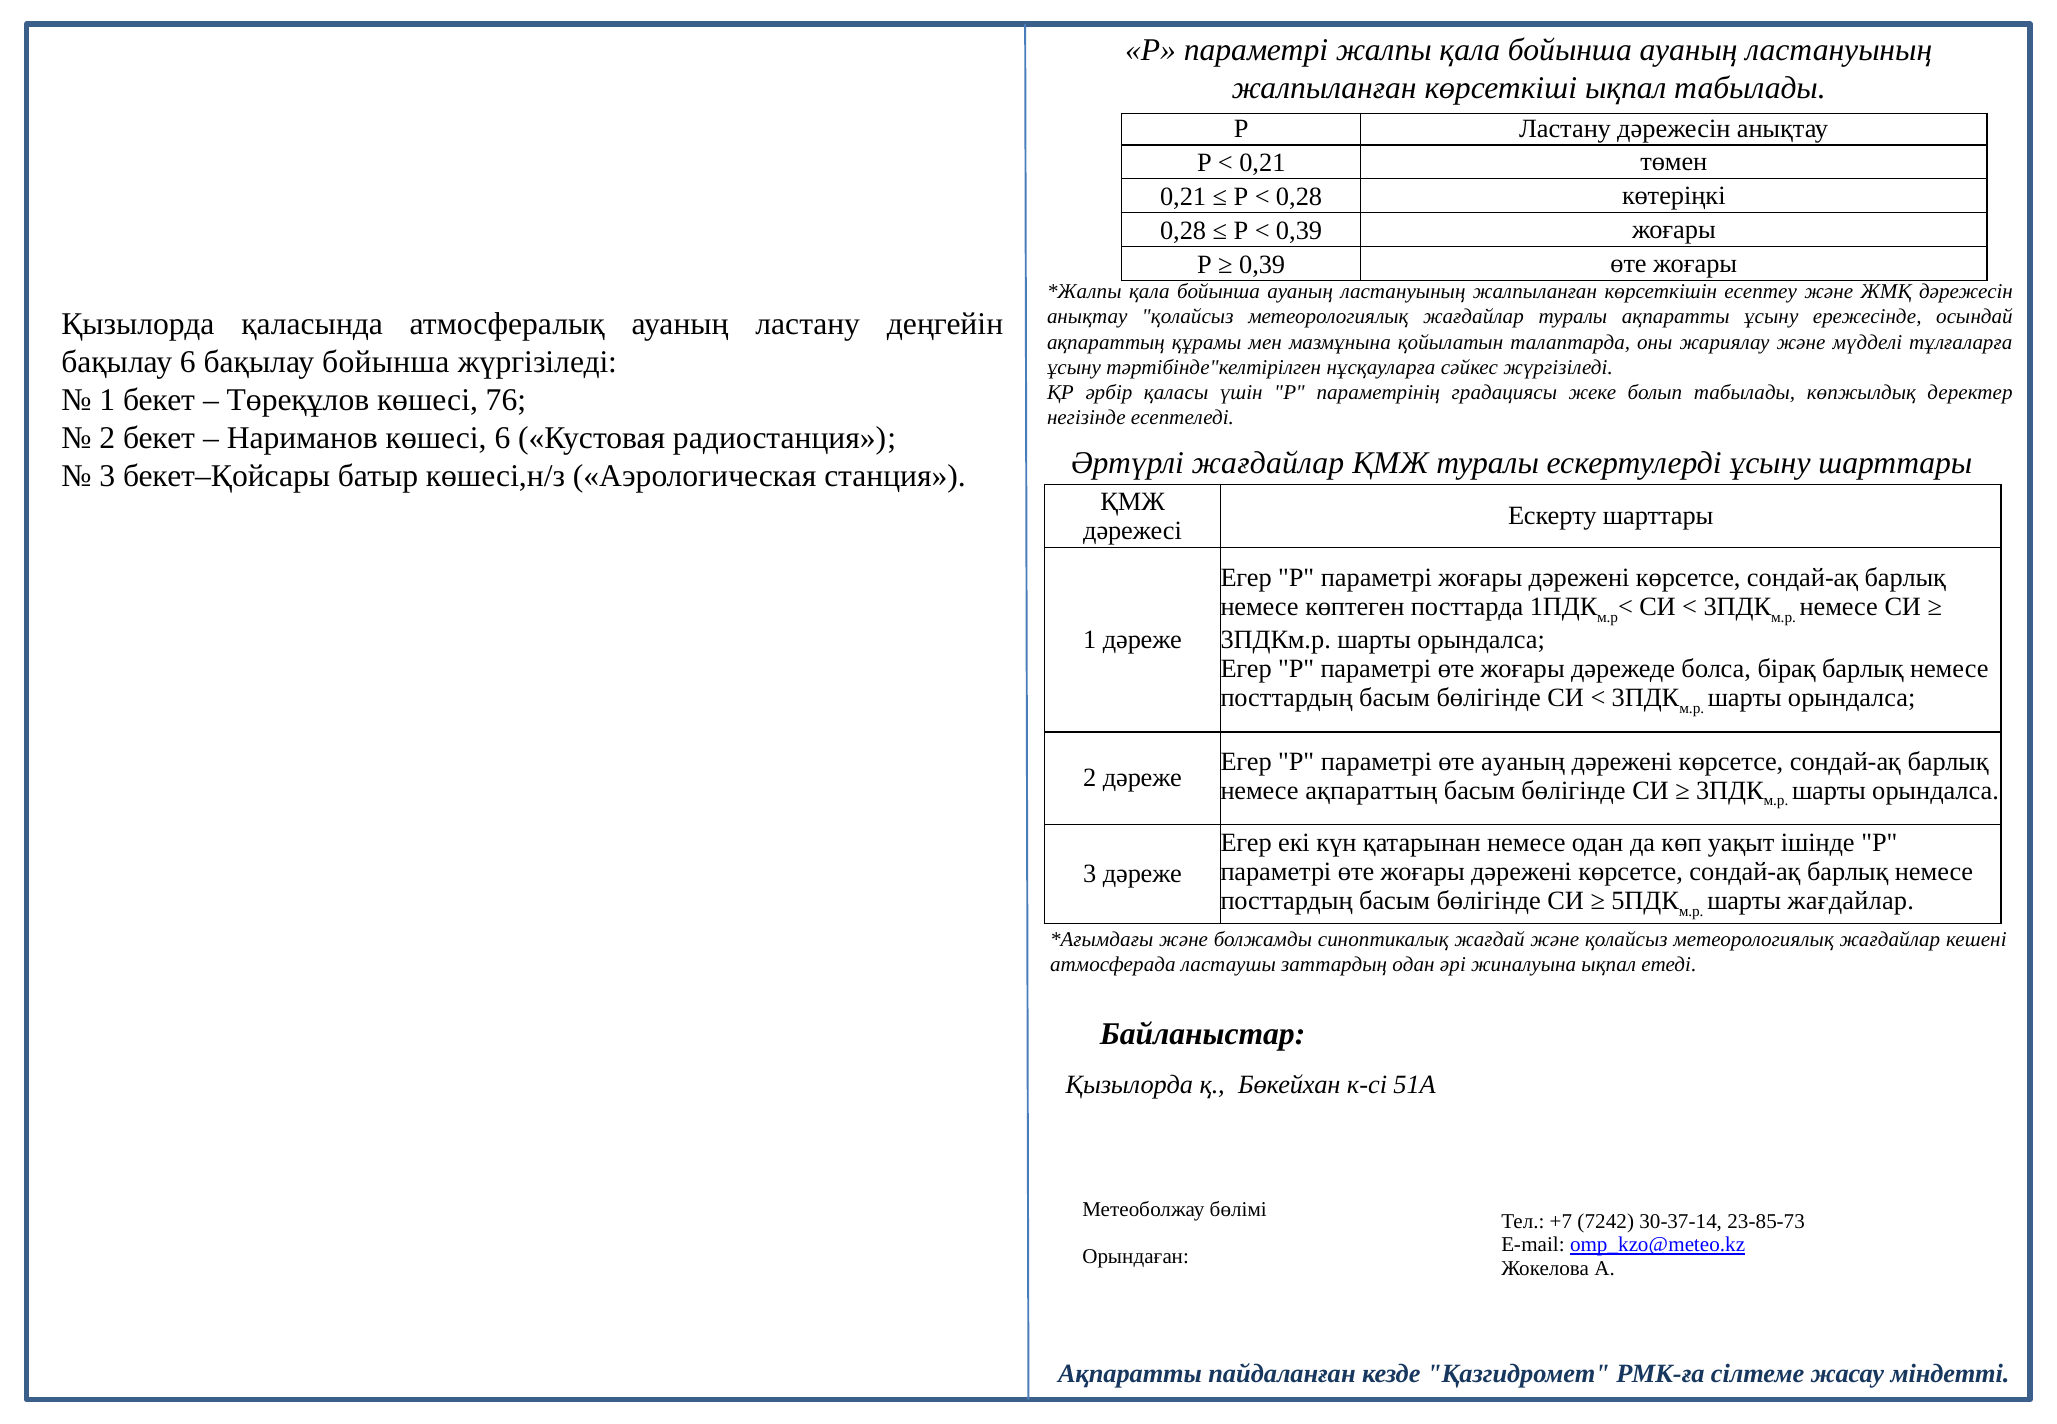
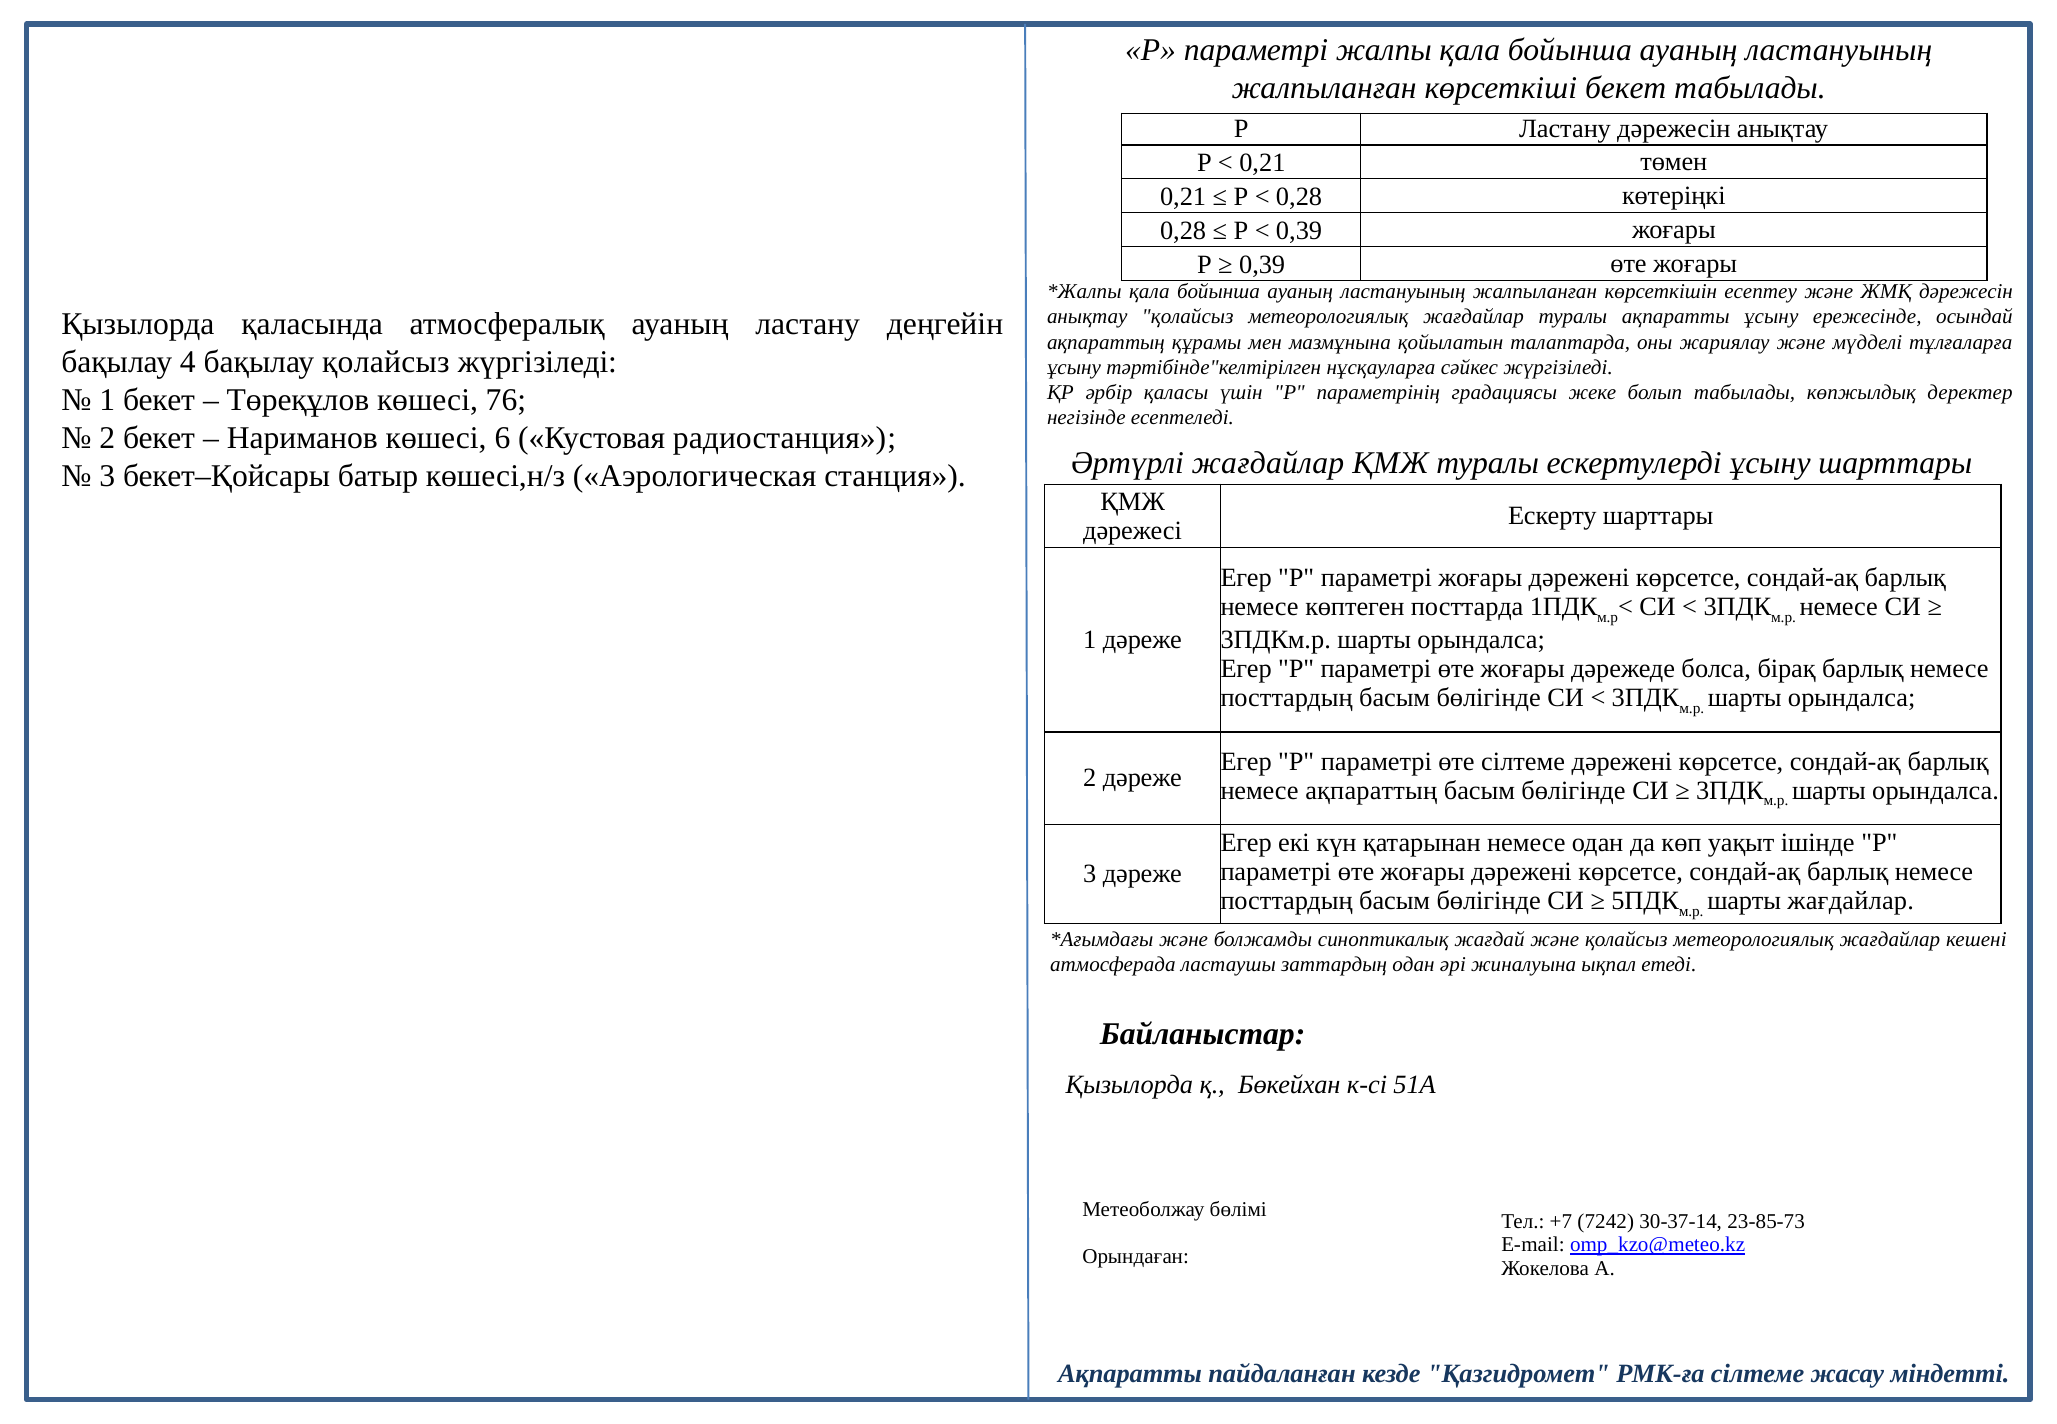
көрсеткіші ықпал: ықпал -> бекет (1626, 88)
бақылау 6: 6 -> 4 (188, 362)
бақылау бойынша: бойынша -> қолайсыз (386, 362)
өте ауаның: ауаның -> сілтеме (1523, 762)
